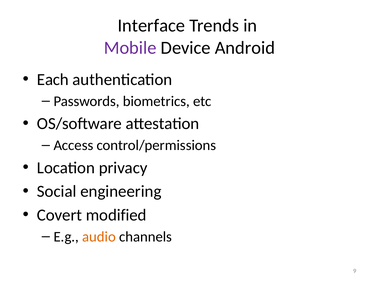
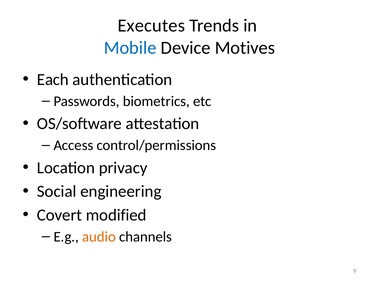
Interface: Interface -> Executes (151, 26)
Mobile colour: purple -> blue (130, 48)
Android: Android -> Motives (245, 48)
